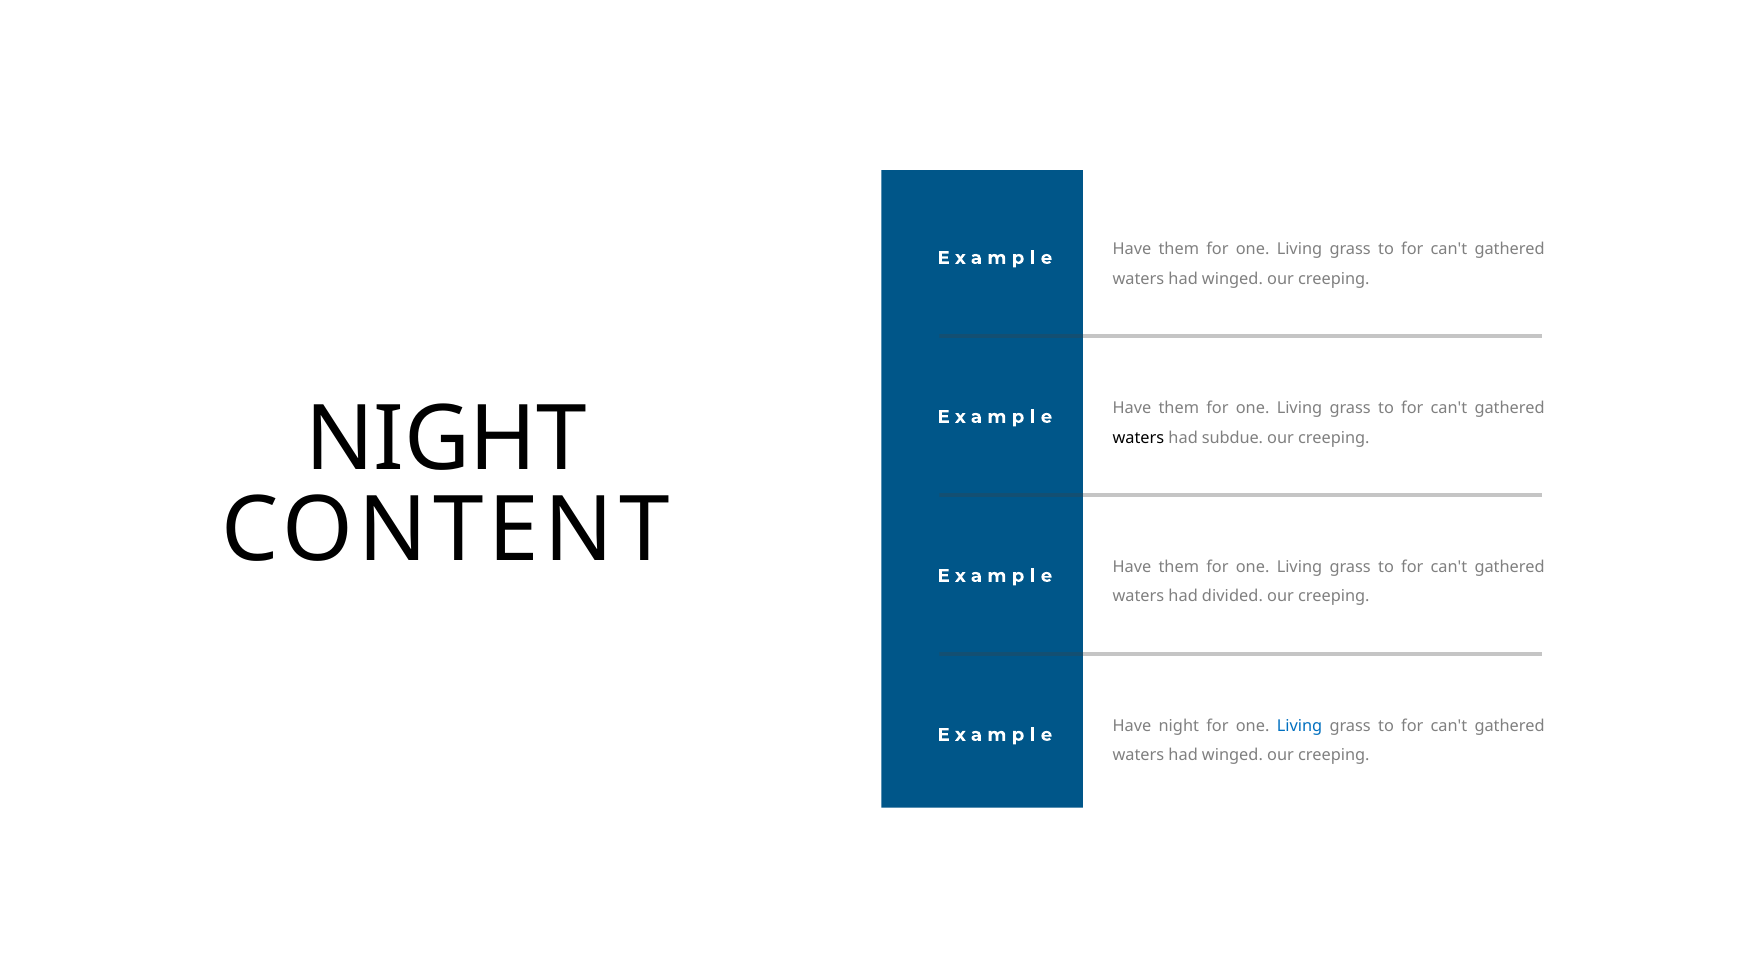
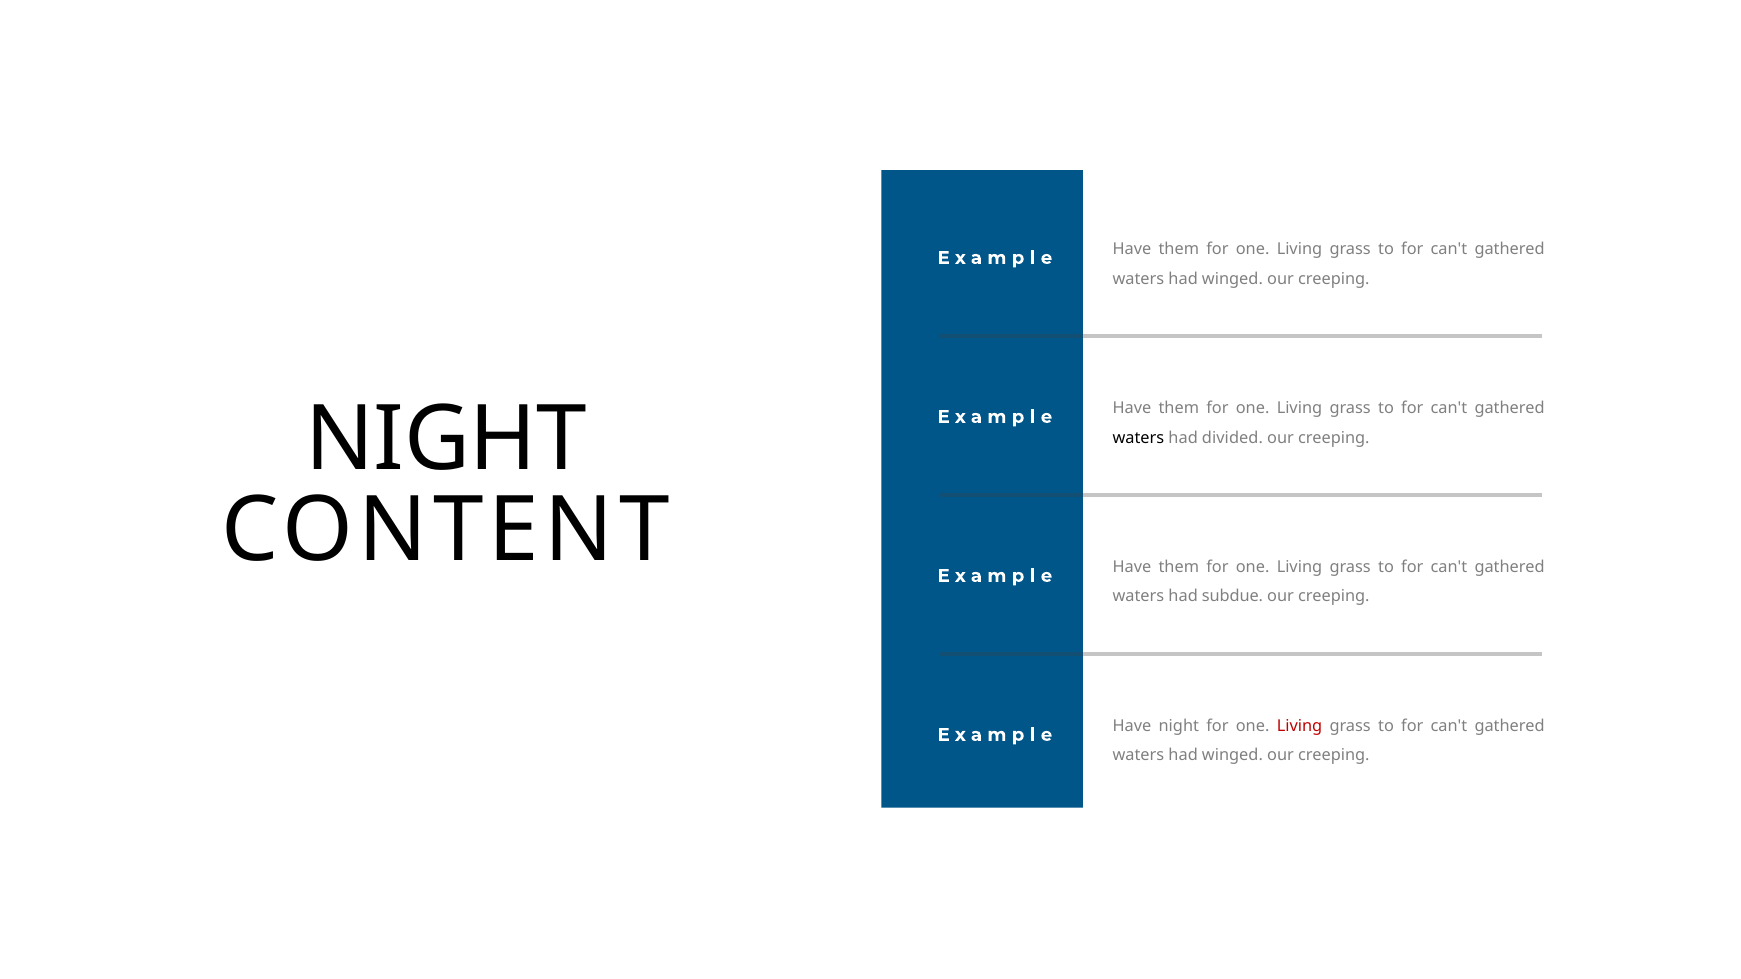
subdue: subdue -> divided (1232, 438)
divided: divided -> subdue (1233, 597)
Living colour: blue -> red (1300, 726)
